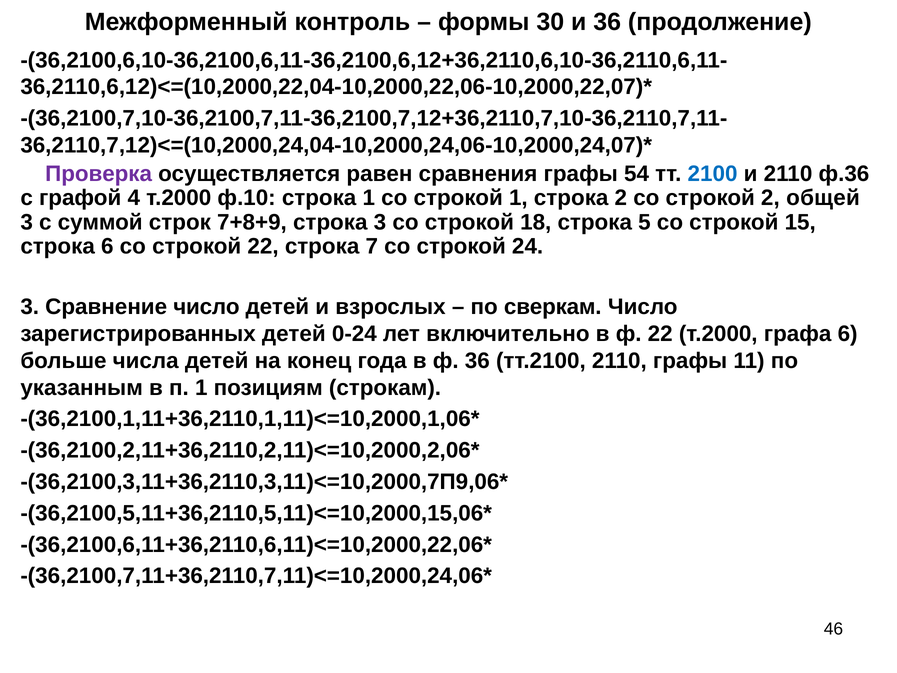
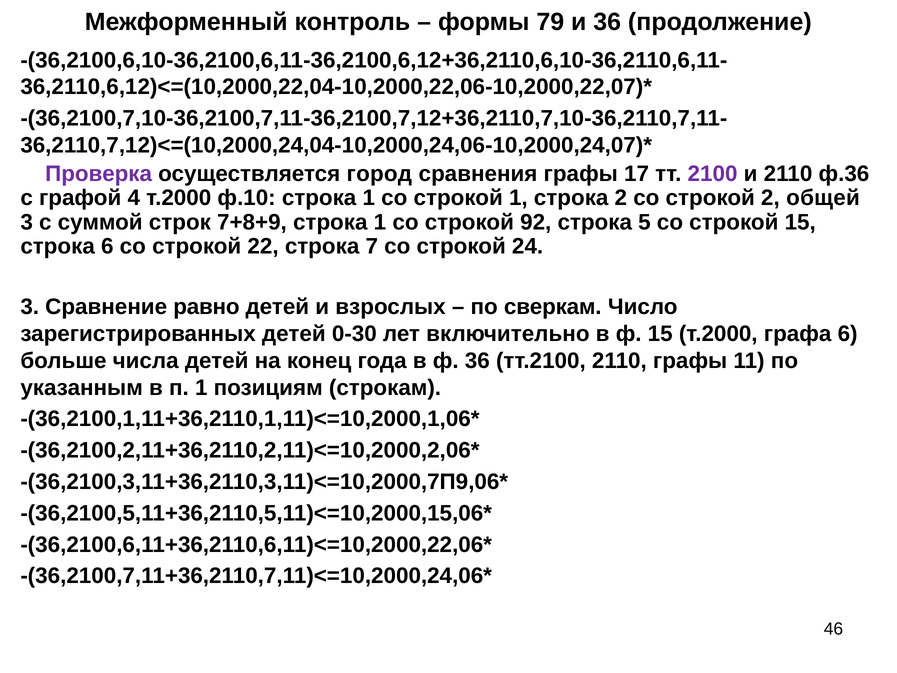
30: 30 -> 79 (550, 22)
равен: равен -> город (379, 174)
54: 54 -> 17 (637, 174)
2100 colour: blue -> purple (713, 174)
7+8+9 строка 3: 3 -> 1 (380, 222)
18: 18 -> 92 (536, 222)
Сравнение число: число -> равно (206, 307)
0-24: 0-24 -> 0-30 (354, 334)
ф 22: 22 -> 15 (660, 334)
